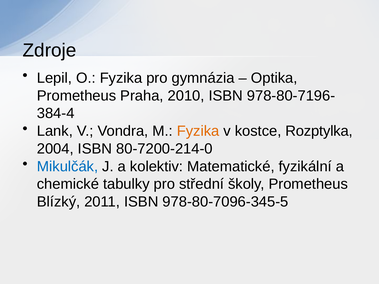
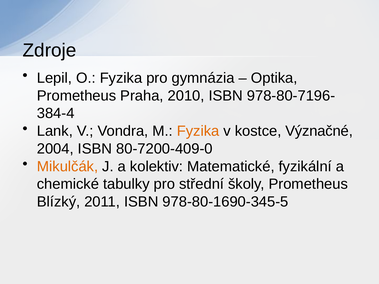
Rozptylka: Rozptylka -> Význačné (319, 131)
80-7200-214-0: 80-7200-214-0 -> 80-7200-409-0 (164, 149)
Mikulčák colour: blue -> orange (68, 167)
978-80-7096-345-5: 978-80-7096-345-5 -> 978-80-1690-345-5 (225, 202)
